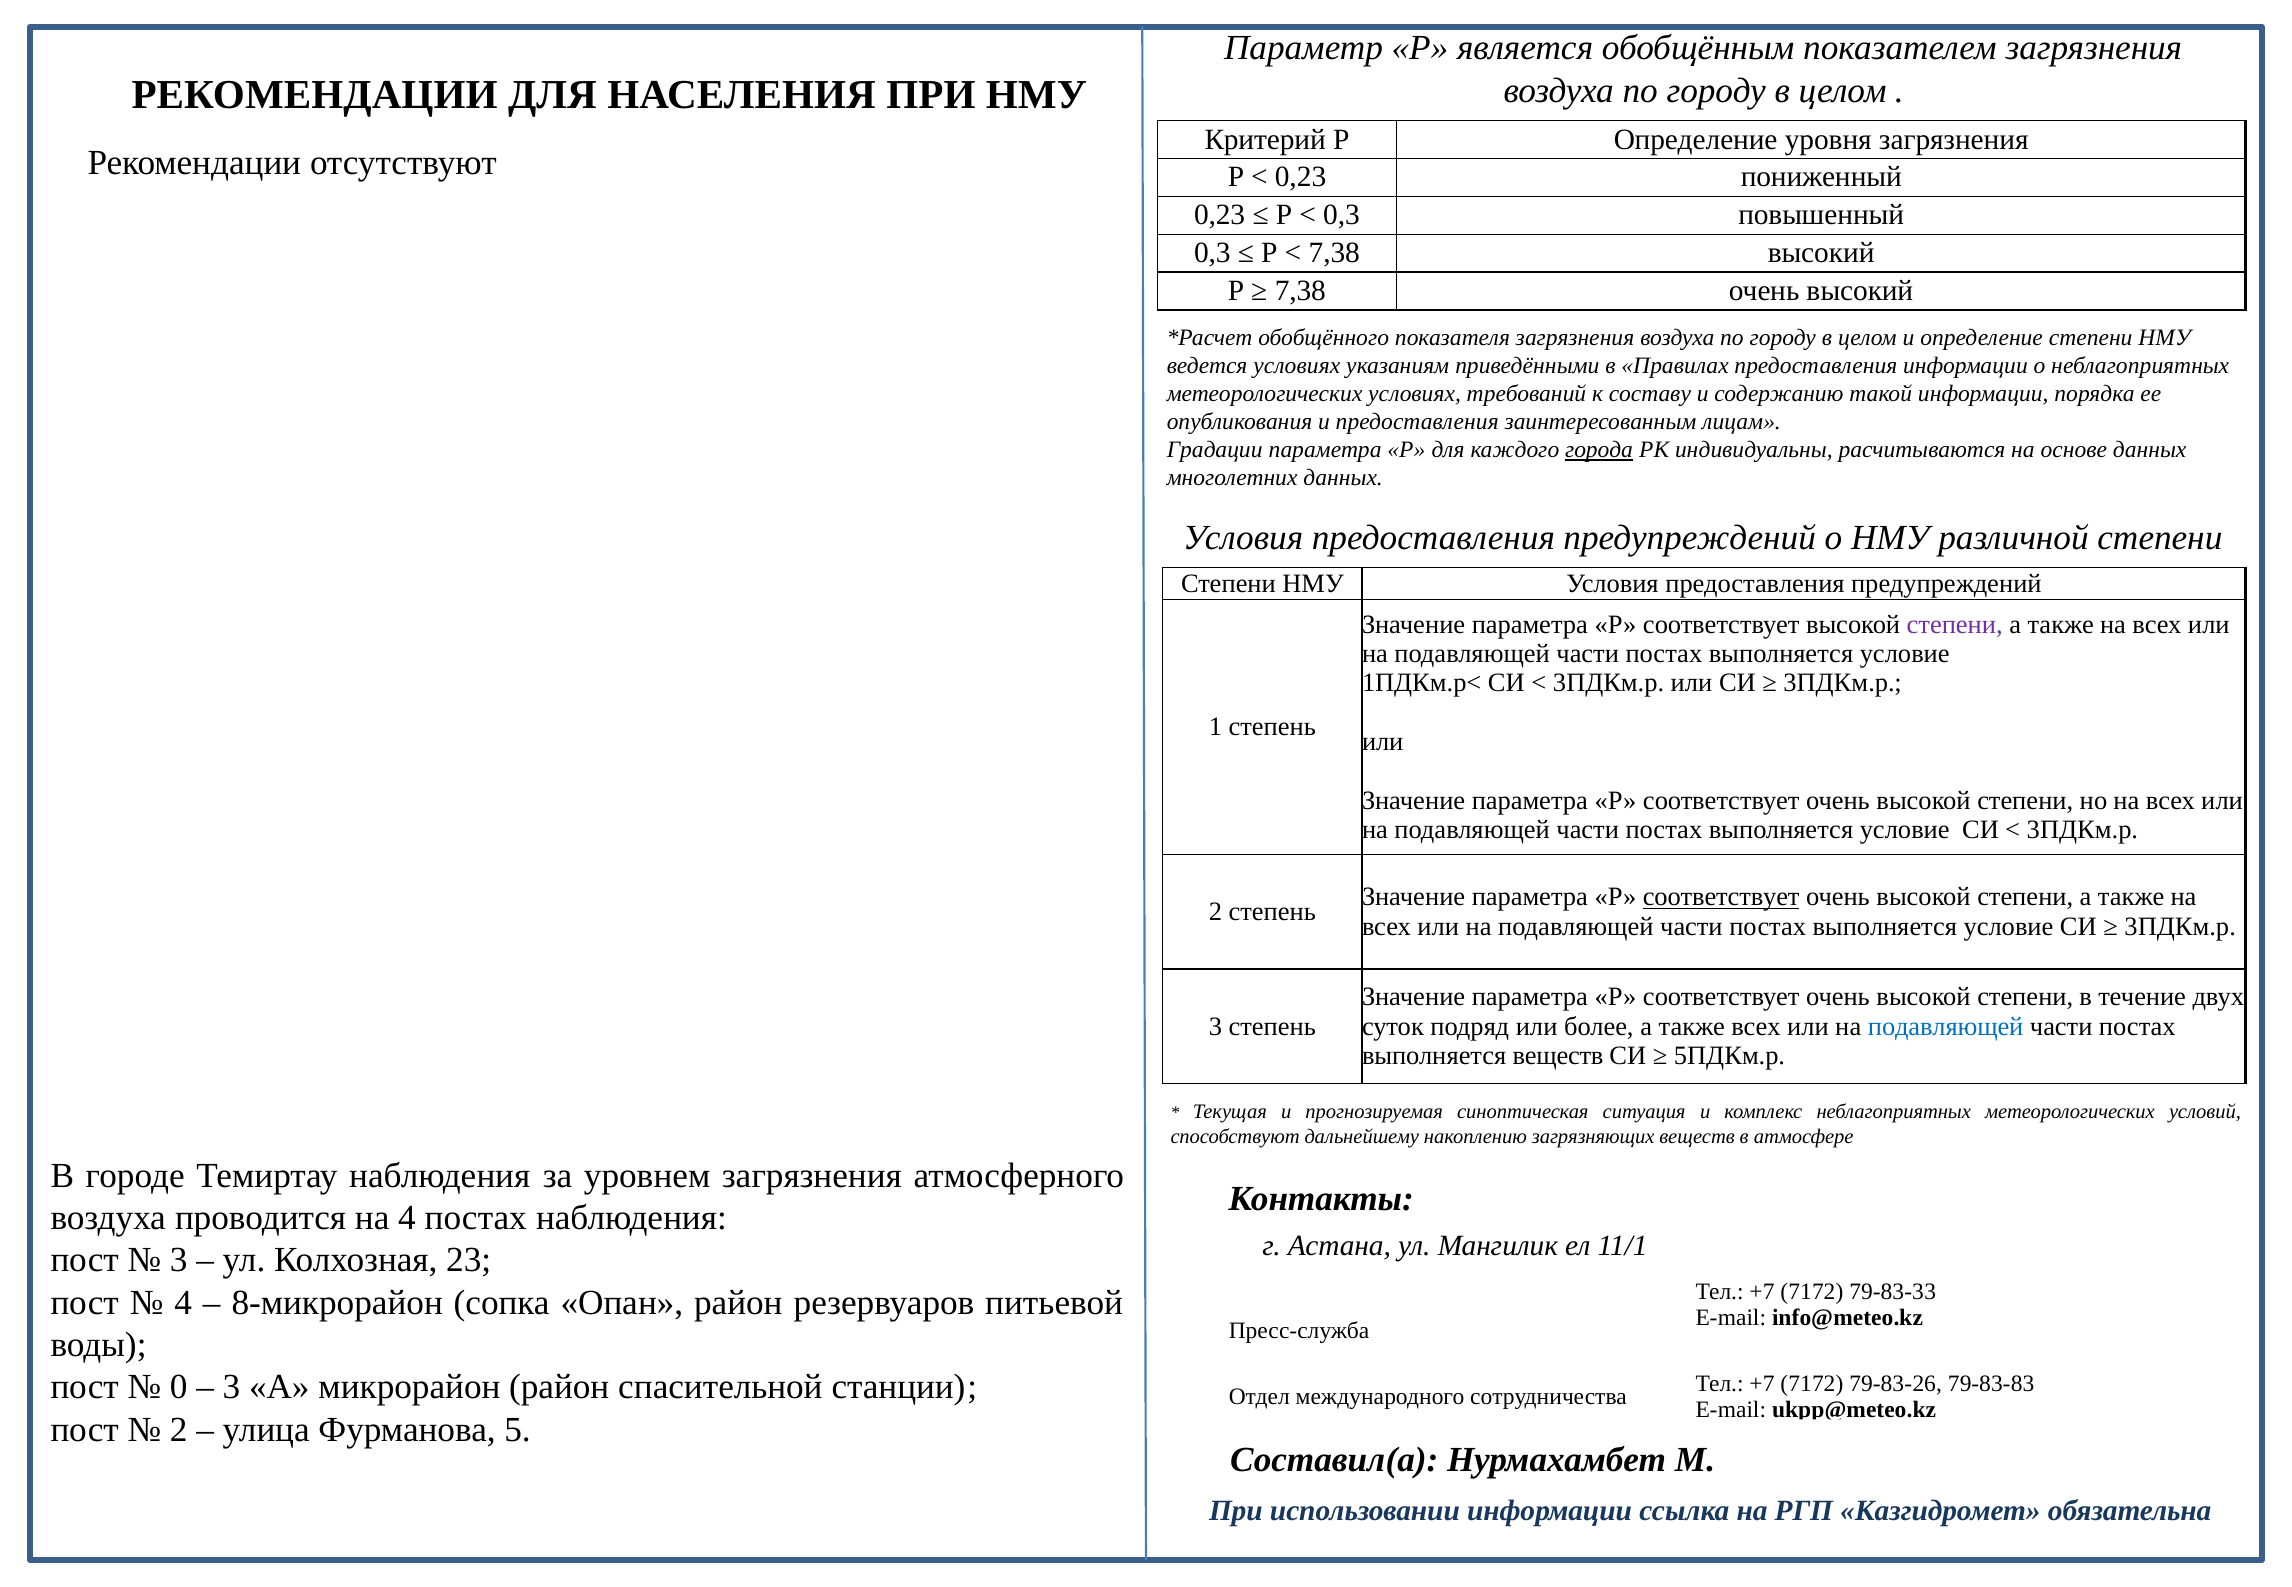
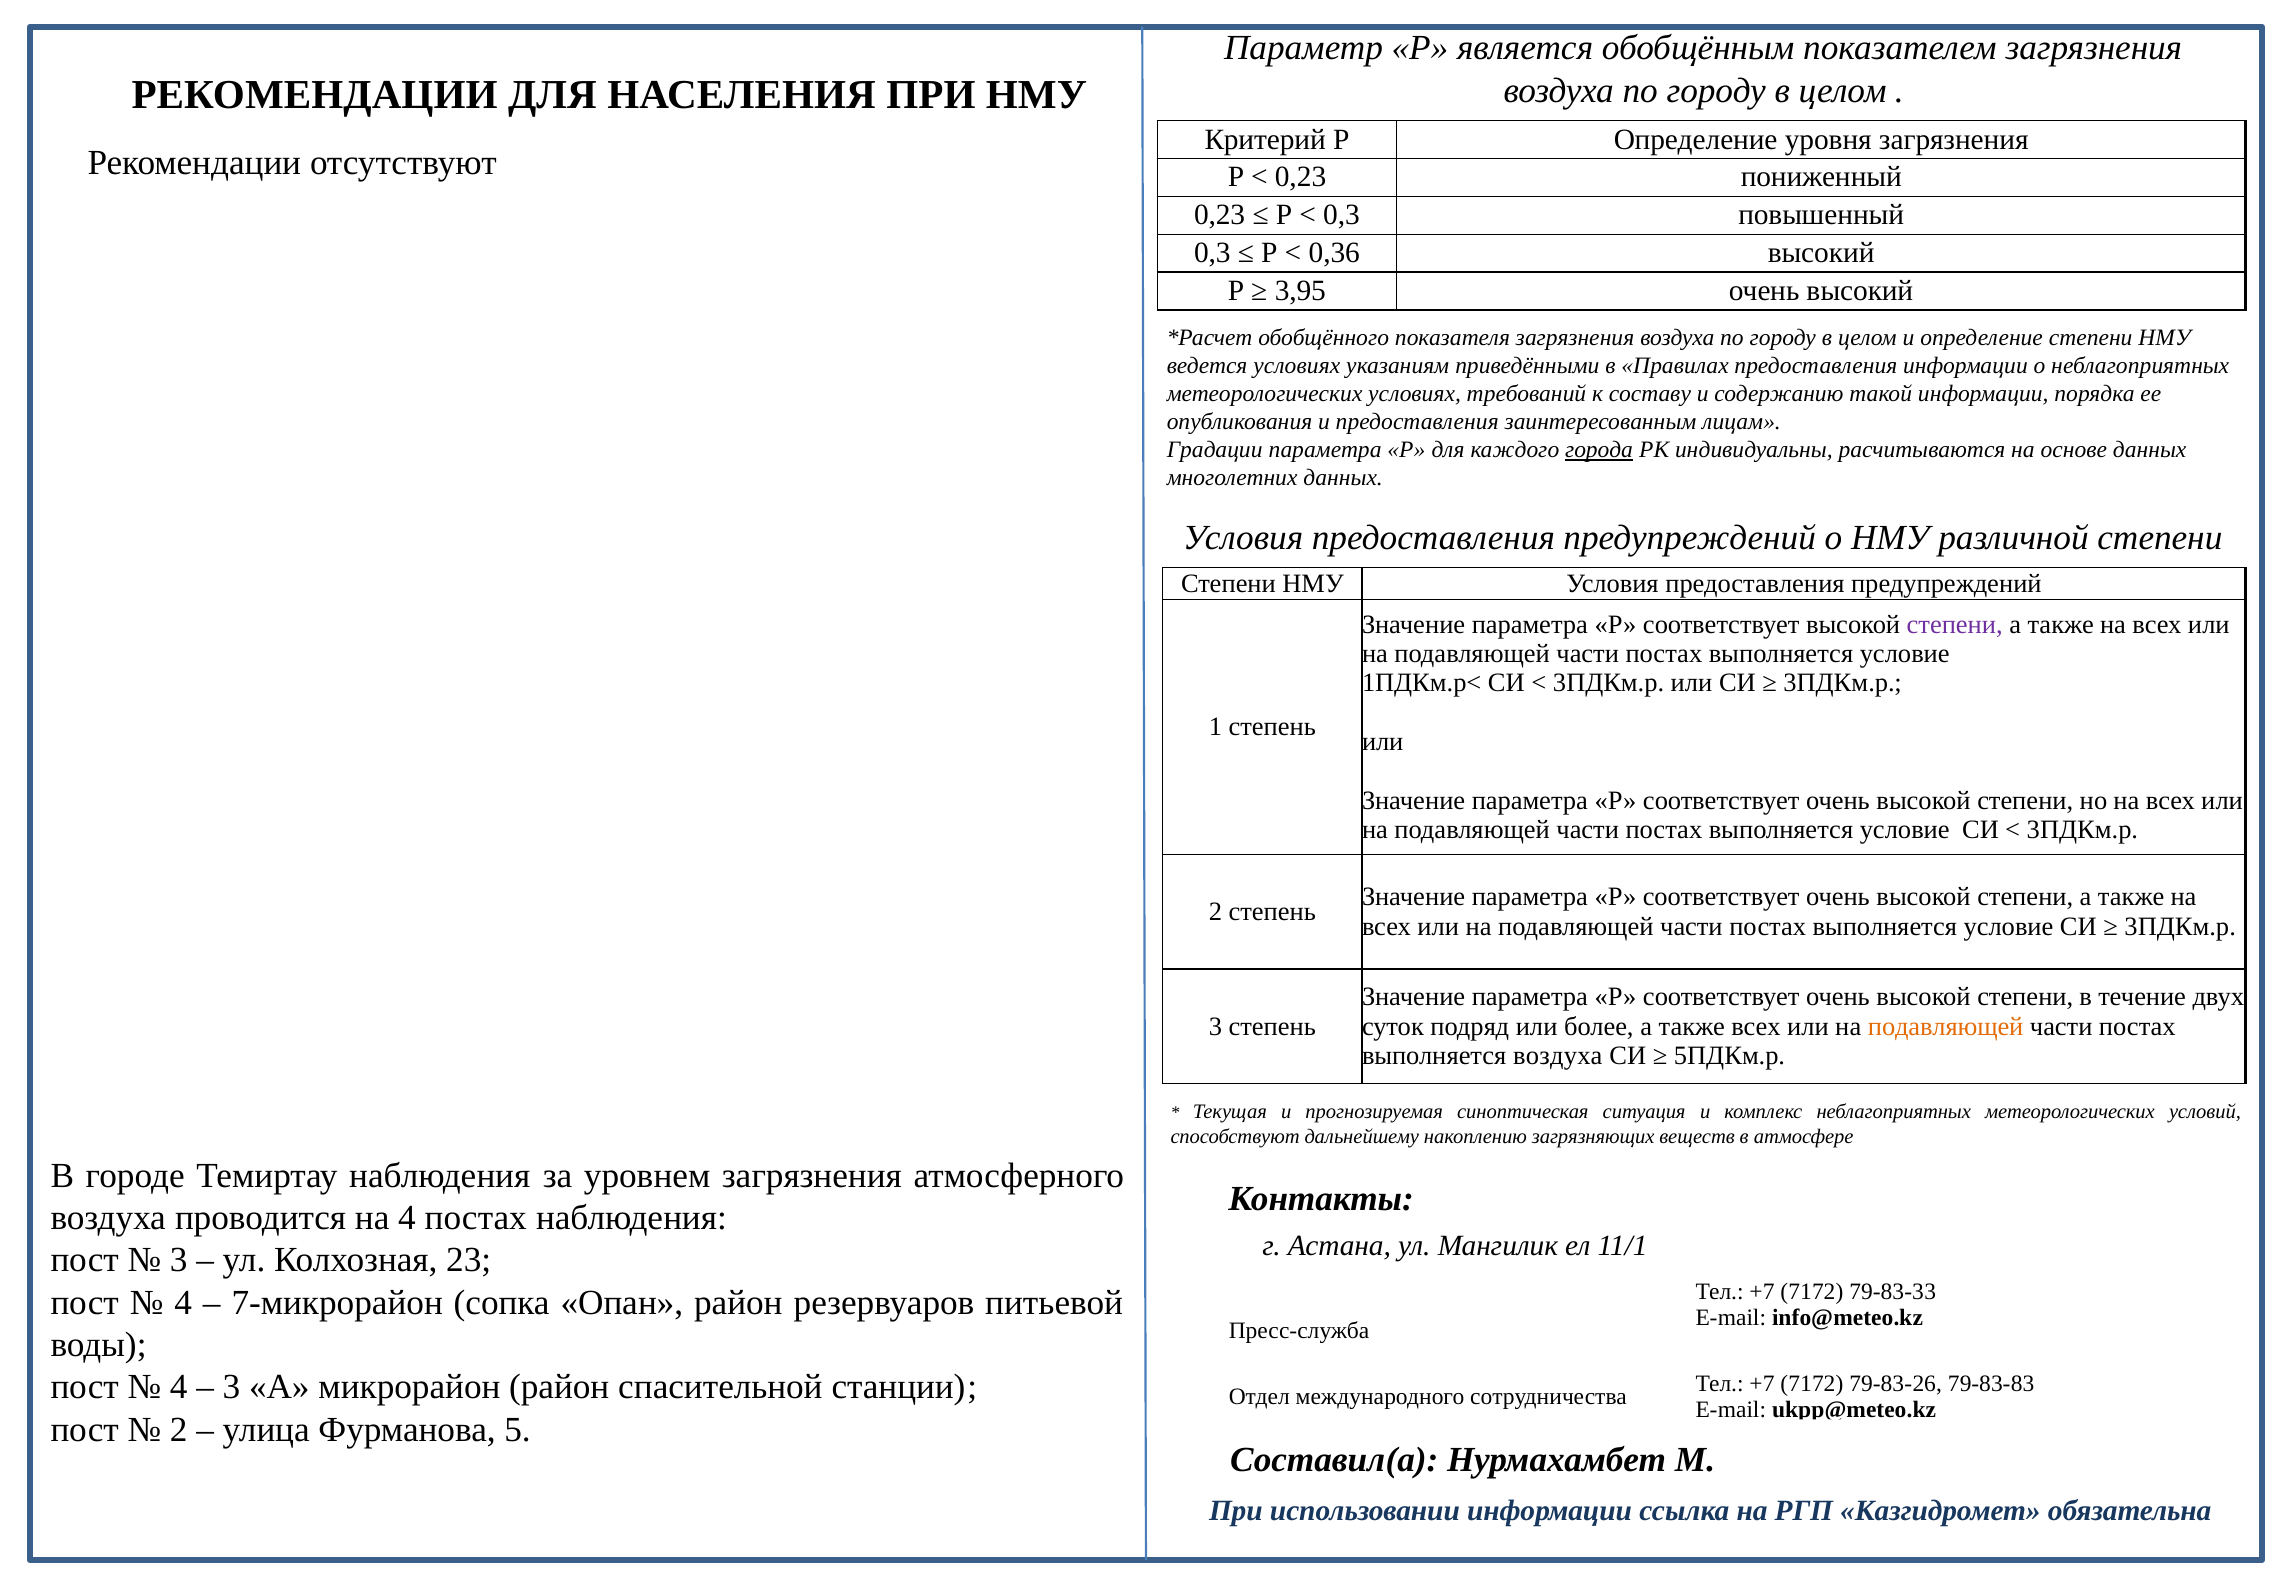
7,38: 7,38 -> 0,36 (1334, 253)
7,38: 7,38 -> 3,95 (1300, 291)
соответствует underline: present -> none (1721, 897)
подавляющей colour: blue -> orange (1946, 1026)
выполняется веществ: веществ -> воздуха (1558, 1056)
8-микрорайон: 8-микрорайон -> 7-микрорайон (337, 1302)
0: 0 -> 4 (179, 1387)
